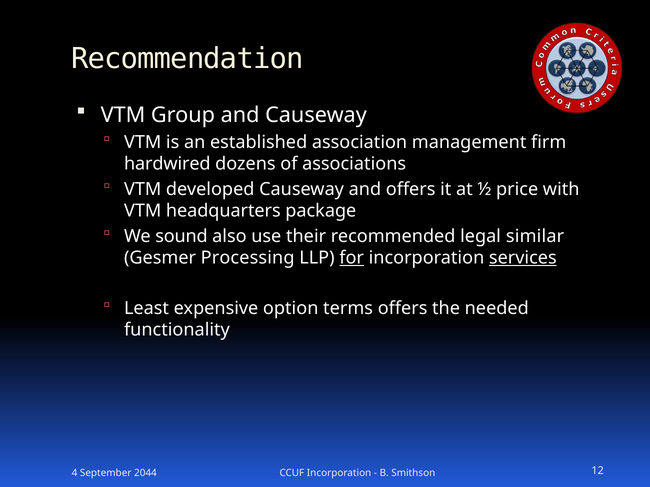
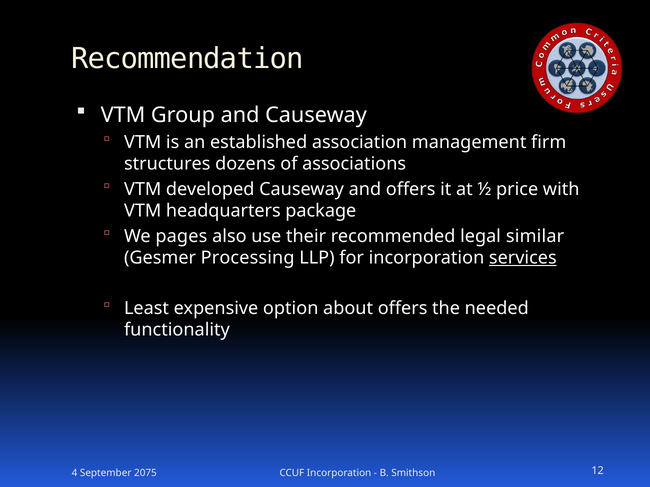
hardwired: hardwired -> structures (167, 164)
sound: sound -> pages (181, 236)
for underline: present -> none (352, 258)
terms: terms -> about (348, 309)
2044: 2044 -> 2075 (145, 474)
